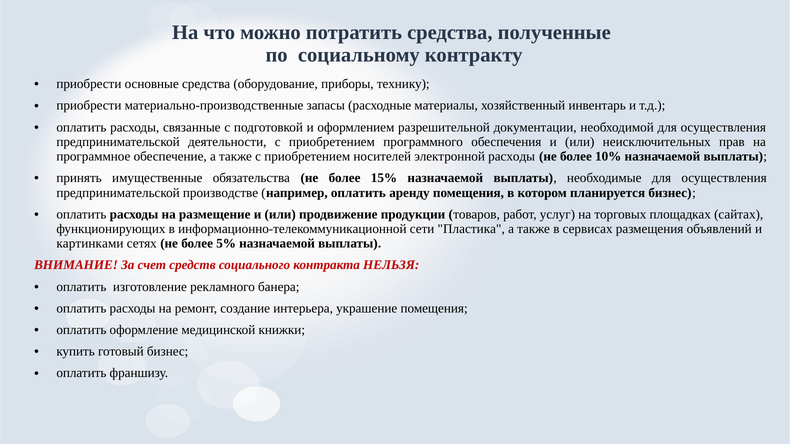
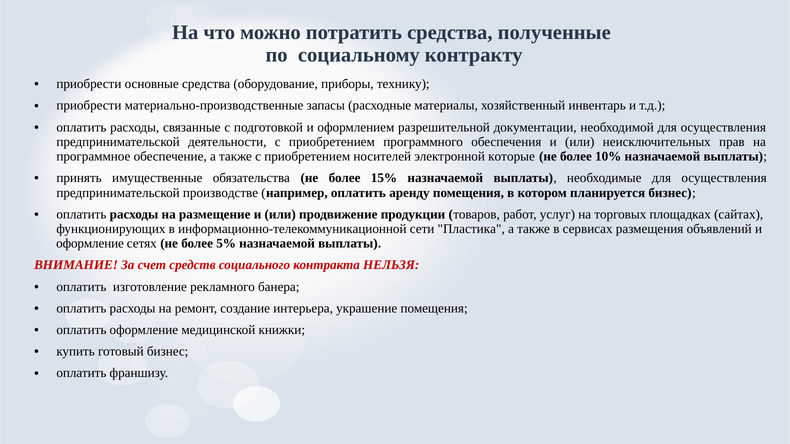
электронной расходы: расходы -> которые (512, 157)
картинками: картинками -> оформление (90, 244)
